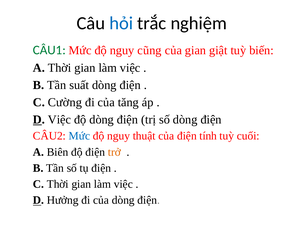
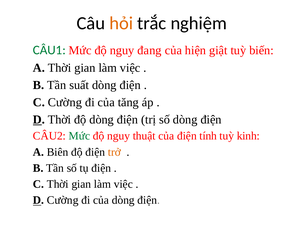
hỏi colour: blue -> orange (121, 23)
cũng: cũng -> đang (150, 50)
của gian: gian -> hiện (196, 50)
D Việc: Việc -> Thời (60, 119)
Mức colour: blue -> green (79, 136)
cuối: cuối -> kinh (248, 136)
D Hưởng: Hưởng -> Cường (63, 200)
